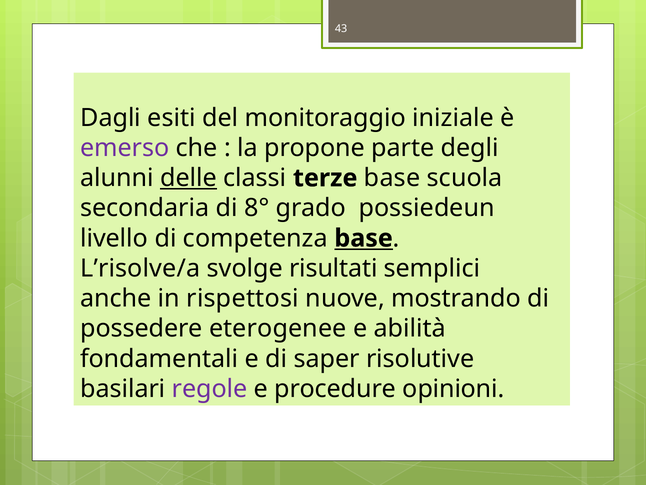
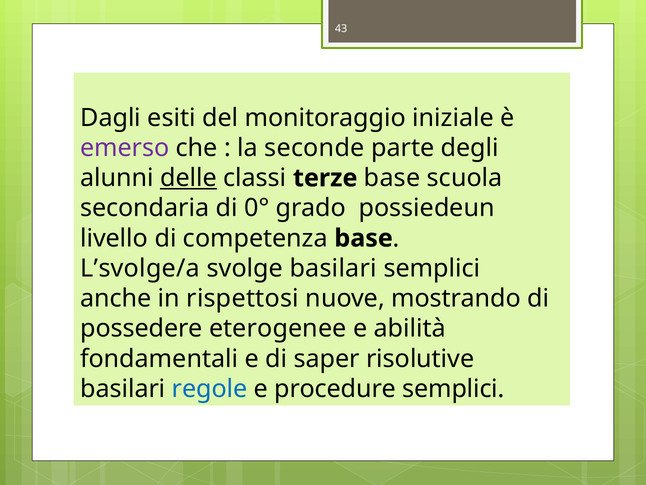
propone: propone -> seconde (314, 148)
8°: 8° -> 0° (257, 208)
base underline: present -> none (364, 238)
L’risolve/a: L’risolve/a -> L’svolge/a (140, 268)
svolge risultati: risultati -> basilari (333, 268)
regole colour: purple -> blue (210, 388)
procedure opinioni: opinioni -> semplici (453, 388)
